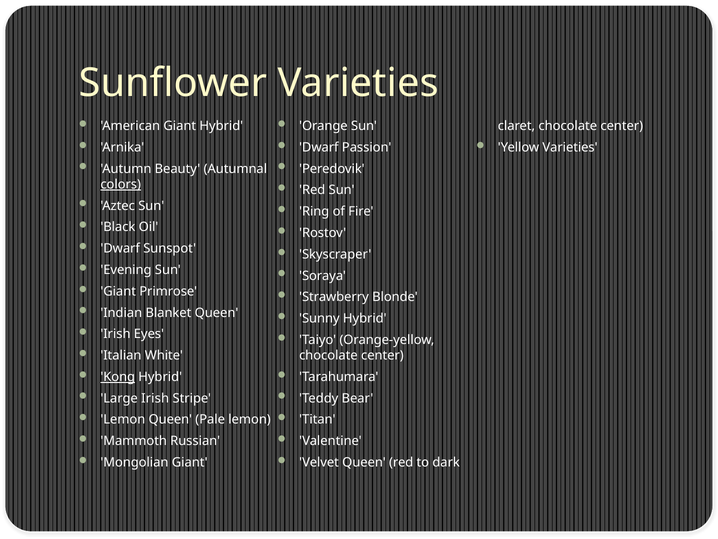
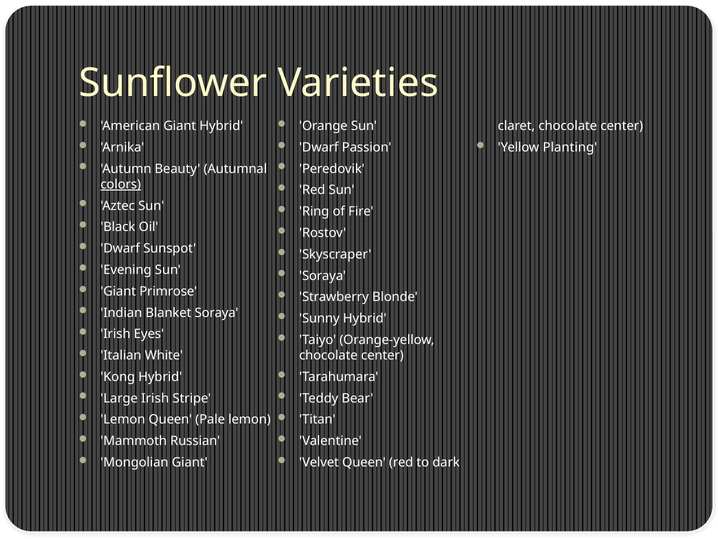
Yellow Varieties: Varieties -> Planting (570, 147)
Blanket Queen: Queen -> Soraya (217, 312)
Kong underline: present -> none (118, 377)
